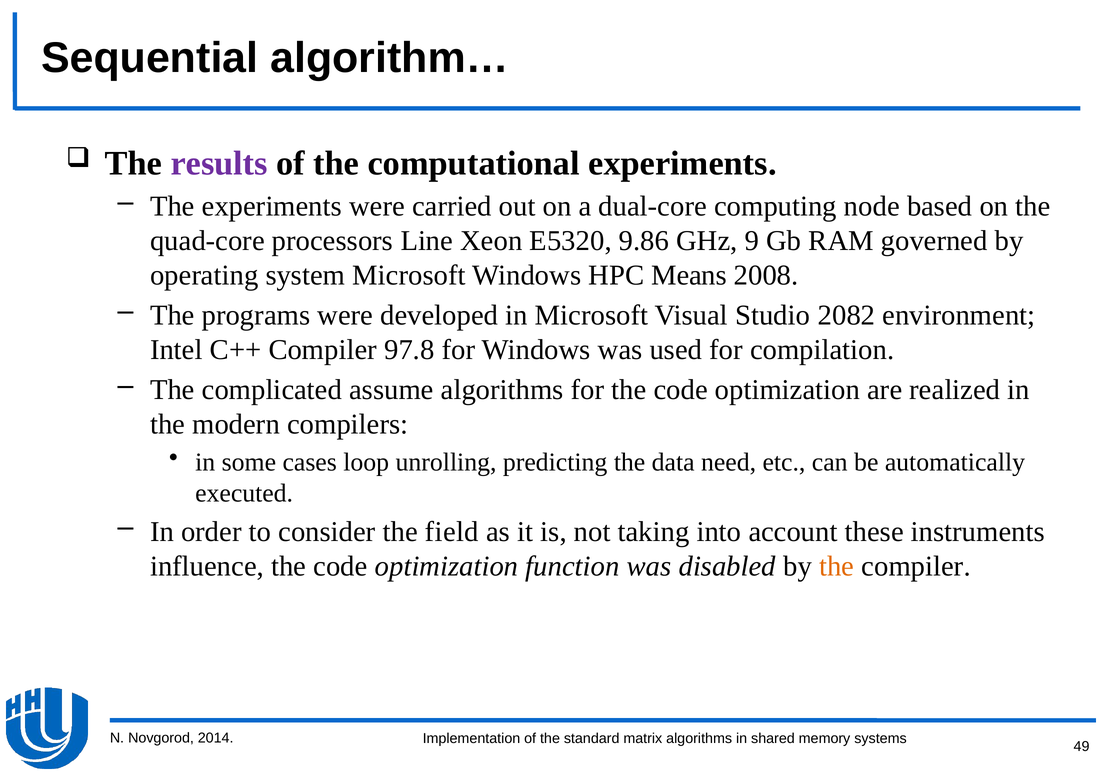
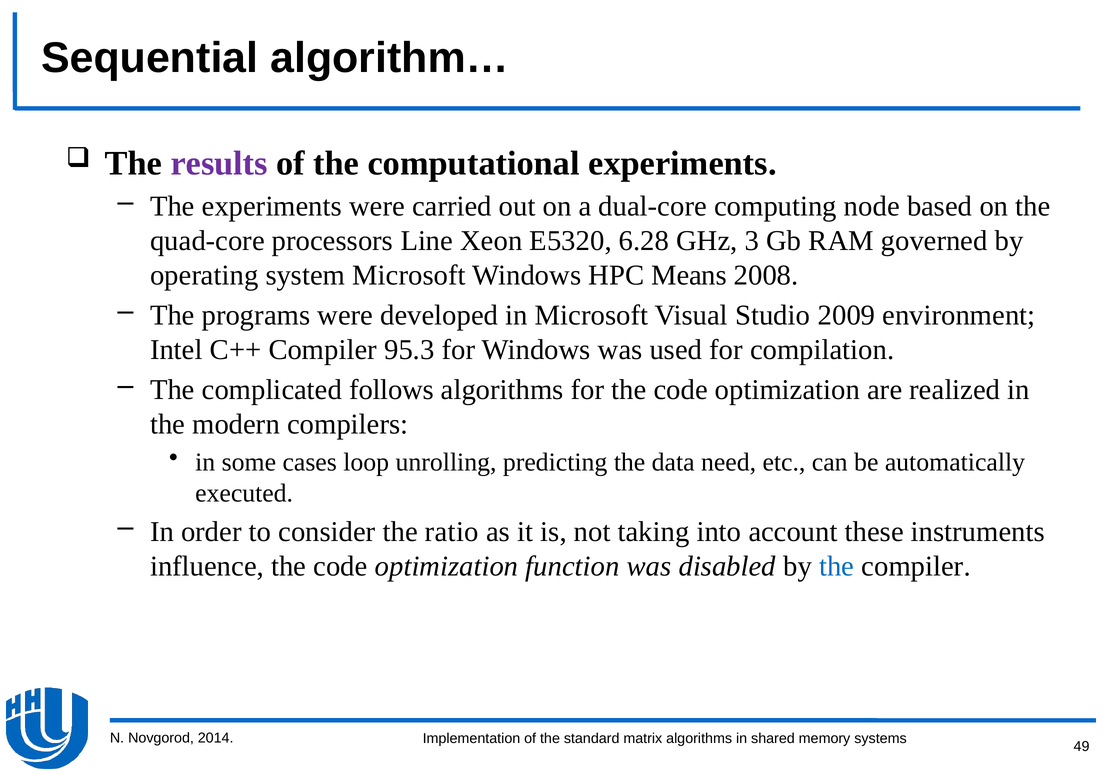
9.86: 9.86 -> 6.28 (644, 241)
9: 9 -> 3 (752, 241)
2082: 2082 -> 2009 (847, 315)
97.8: 97.8 -> 95.3 (409, 350)
assume: assume -> follows (392, 390)
field: field -> ratio (452, 532)
the colour: orange -> blue (837, 566)
